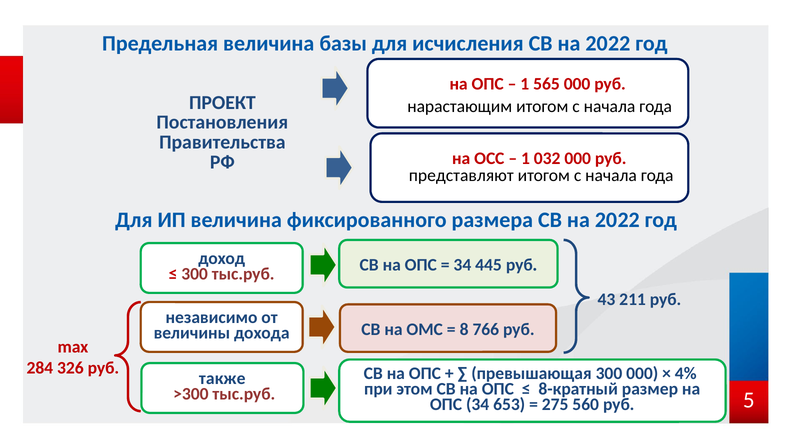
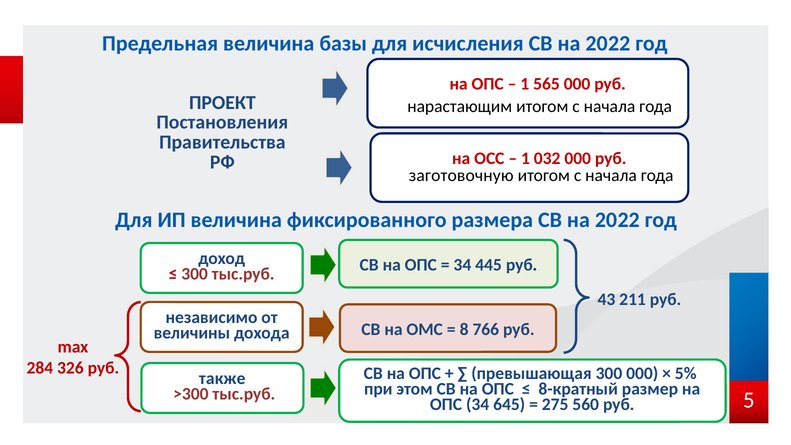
представляют: представляют -> заготовочную (461, 175)
4%: 4% -> 5% (686, 374)
653: 653 -> 645 (509, 404)
